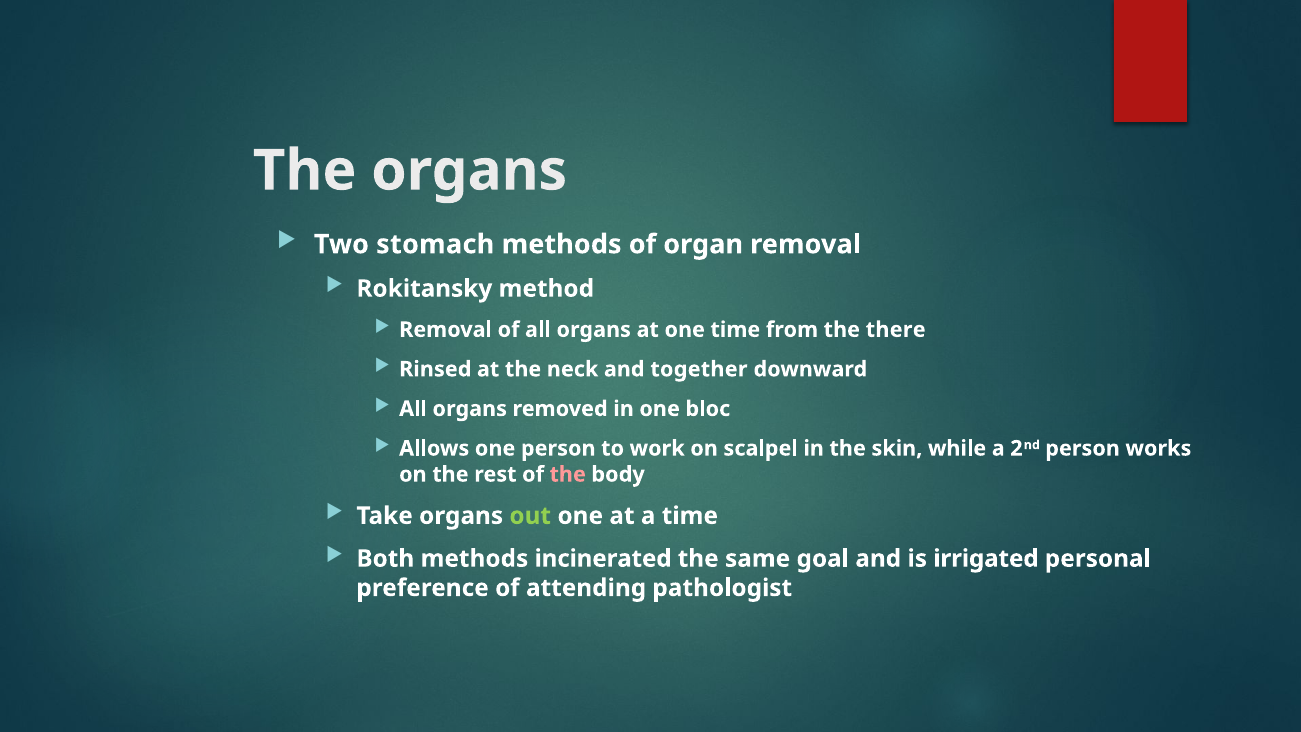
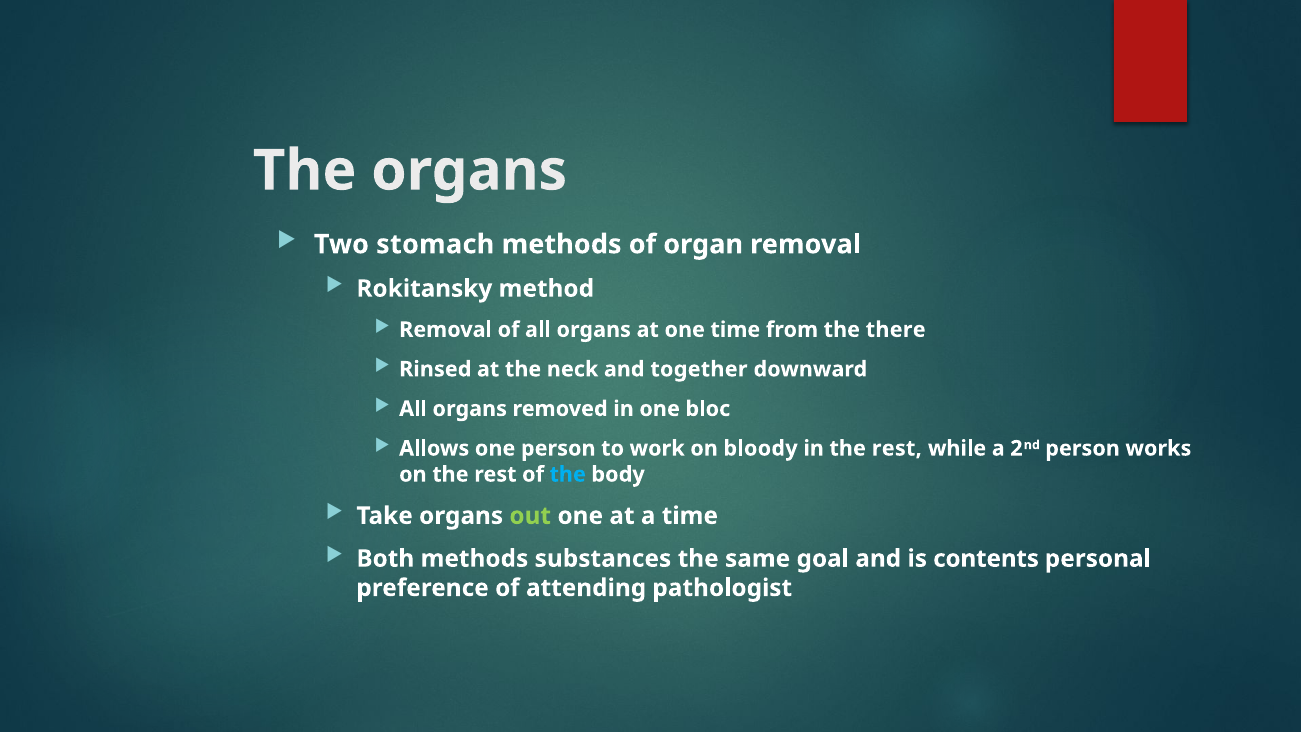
scalpel: scalpel -> bloody (761, 448)
in the skin: skin -> rest (897, 448)
the colour: pink -> light blue (568, 474)
incinerated: incinerated -> substances (603, 559)
irrigated: irrigated -> contents (986, 559)
